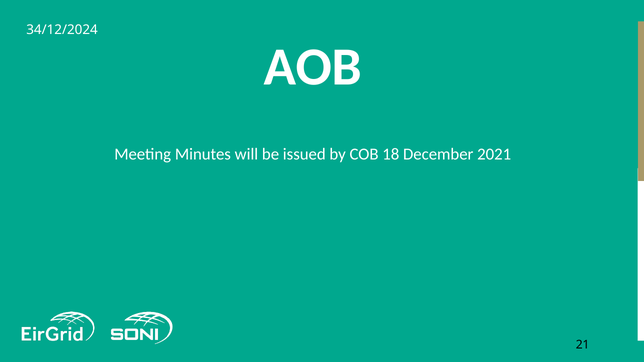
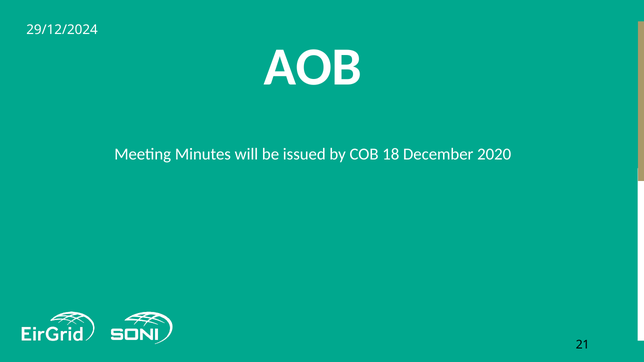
34/12/2024: 34/12/2024 -> 29/12/2024 (62, 30)
2021: 2021 -> 2020 (494, 154)
